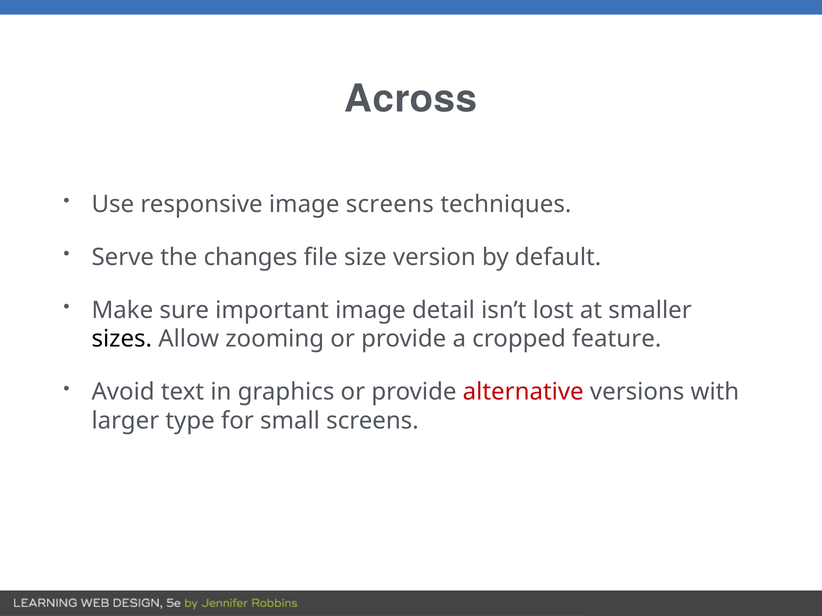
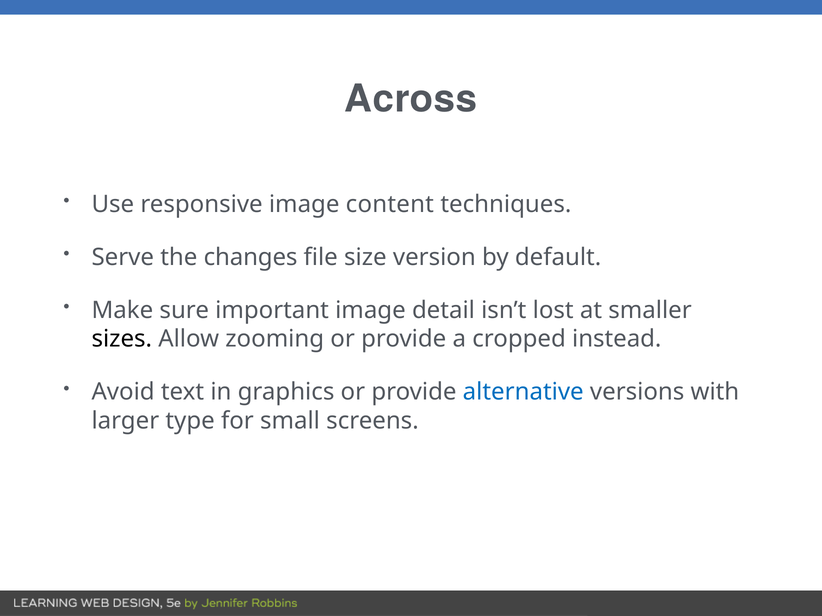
image screens: screens -> content (390, 204)
feature: feature -> instead (617, 339)
alternative colour: red -> blue (523, 392)
